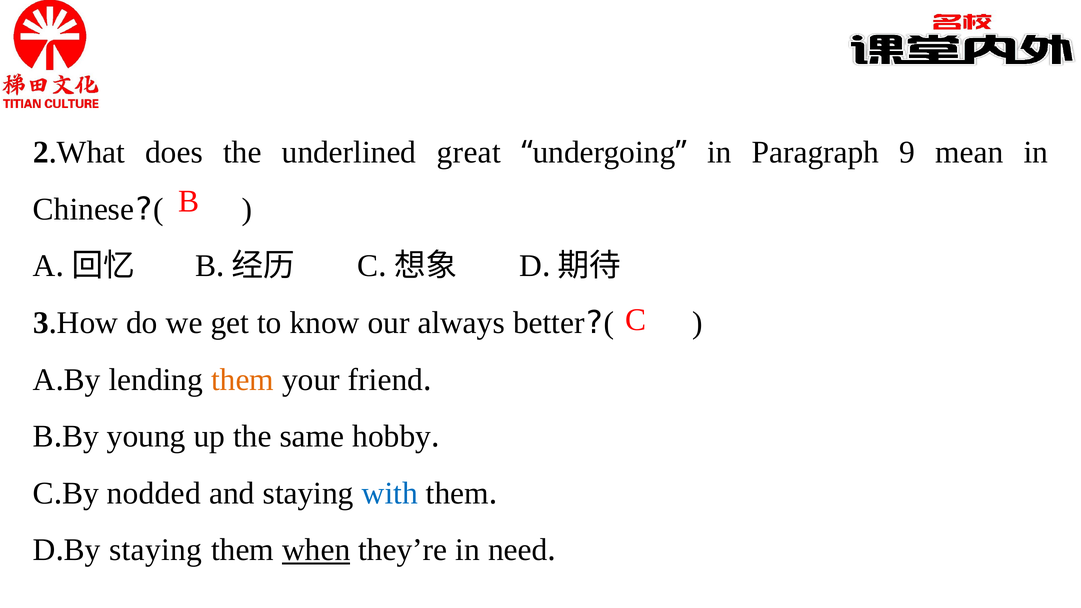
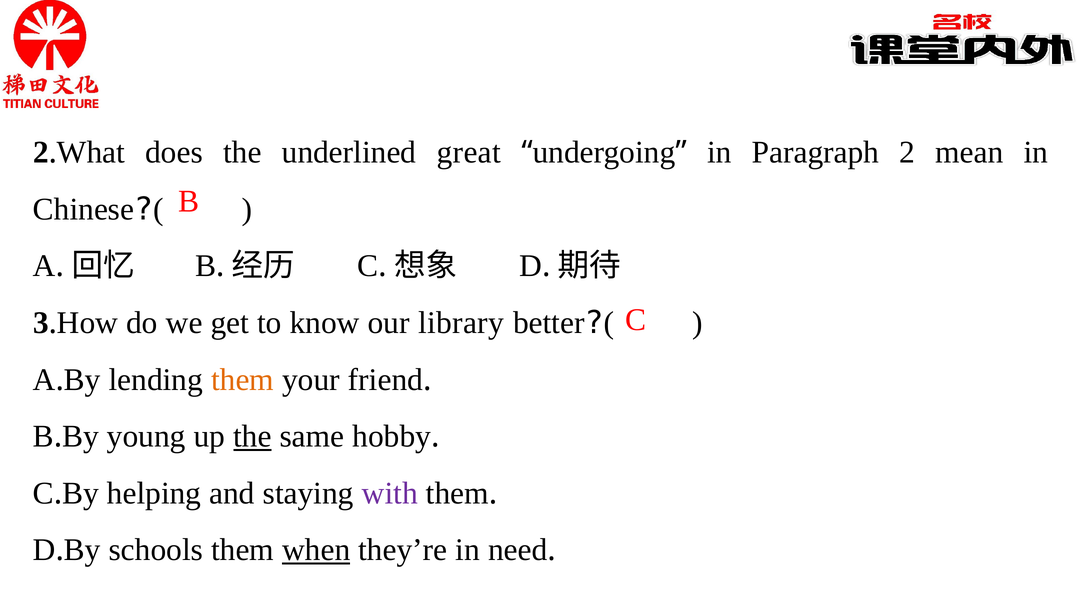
Paragraph 9: 9 -> 2 (907, 153)
always: always -> library (461, 323)
the underline: none -> present (252, 436)
nodded: nodded -> helping (154, 493)
with colour: blue -> purple (390, 493)
staying: staying -> schools (156, 550)
